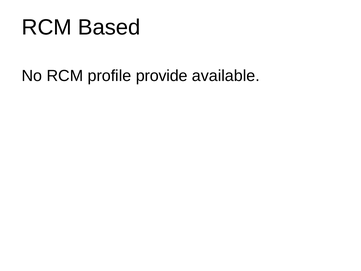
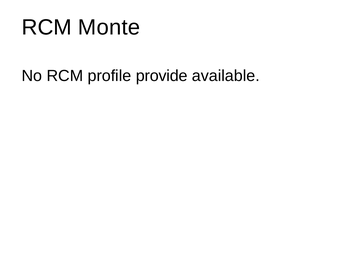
Based: Based -> Monte (109, 27)
